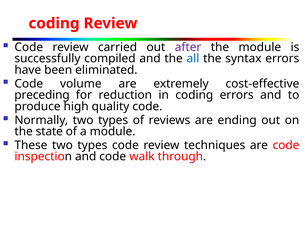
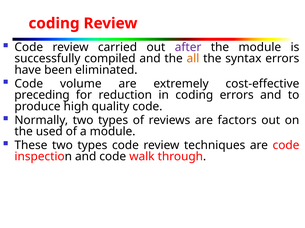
all colour: blue -> orange (193, 59)
ending: ending -> factors (237, 121)
state: state -> used (49, 132)
